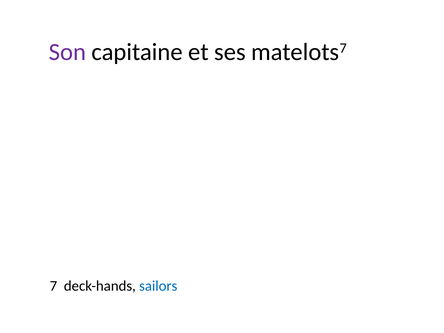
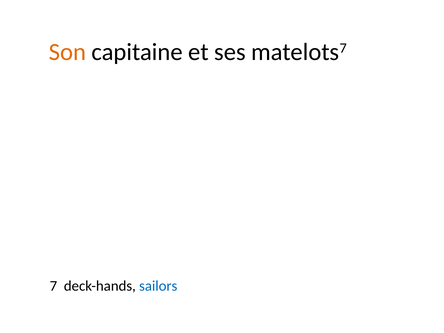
Son colour: purple -> orange (67, 52)
